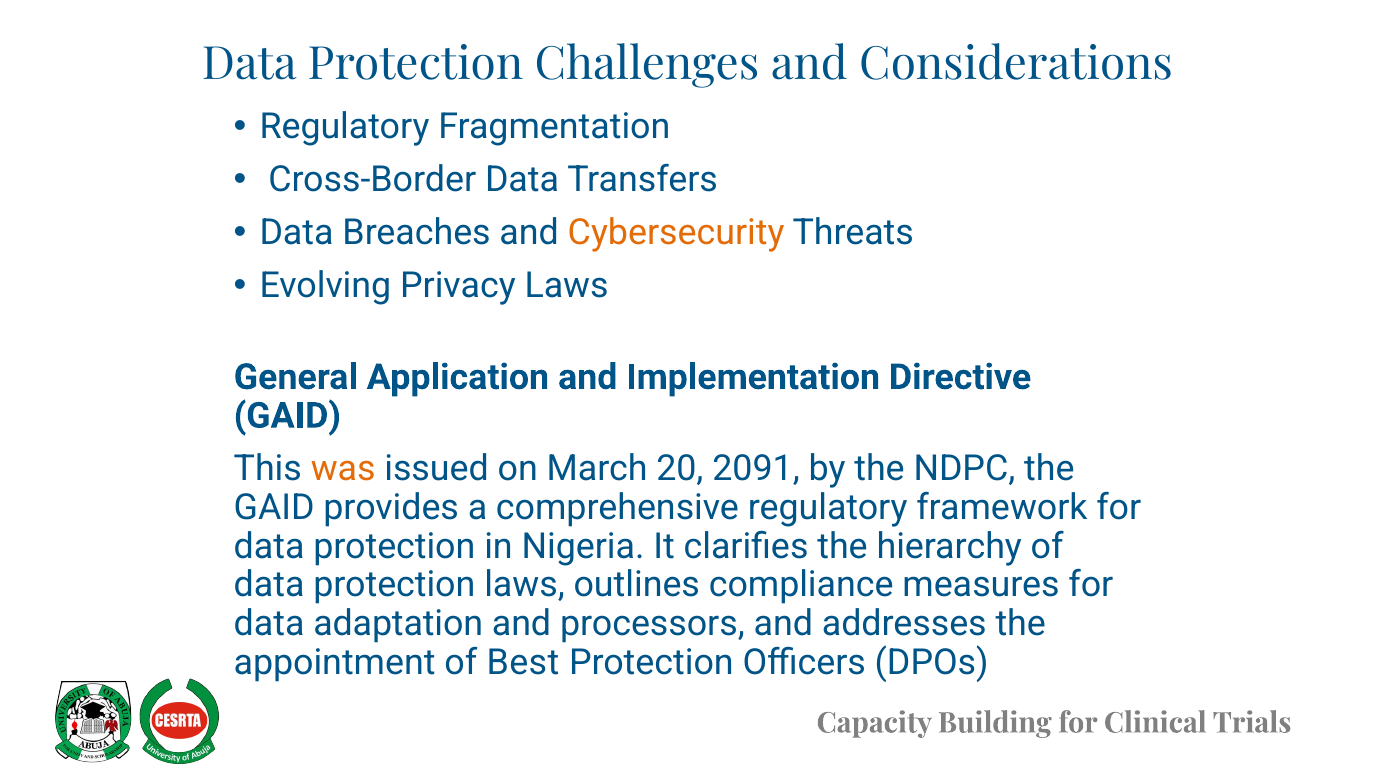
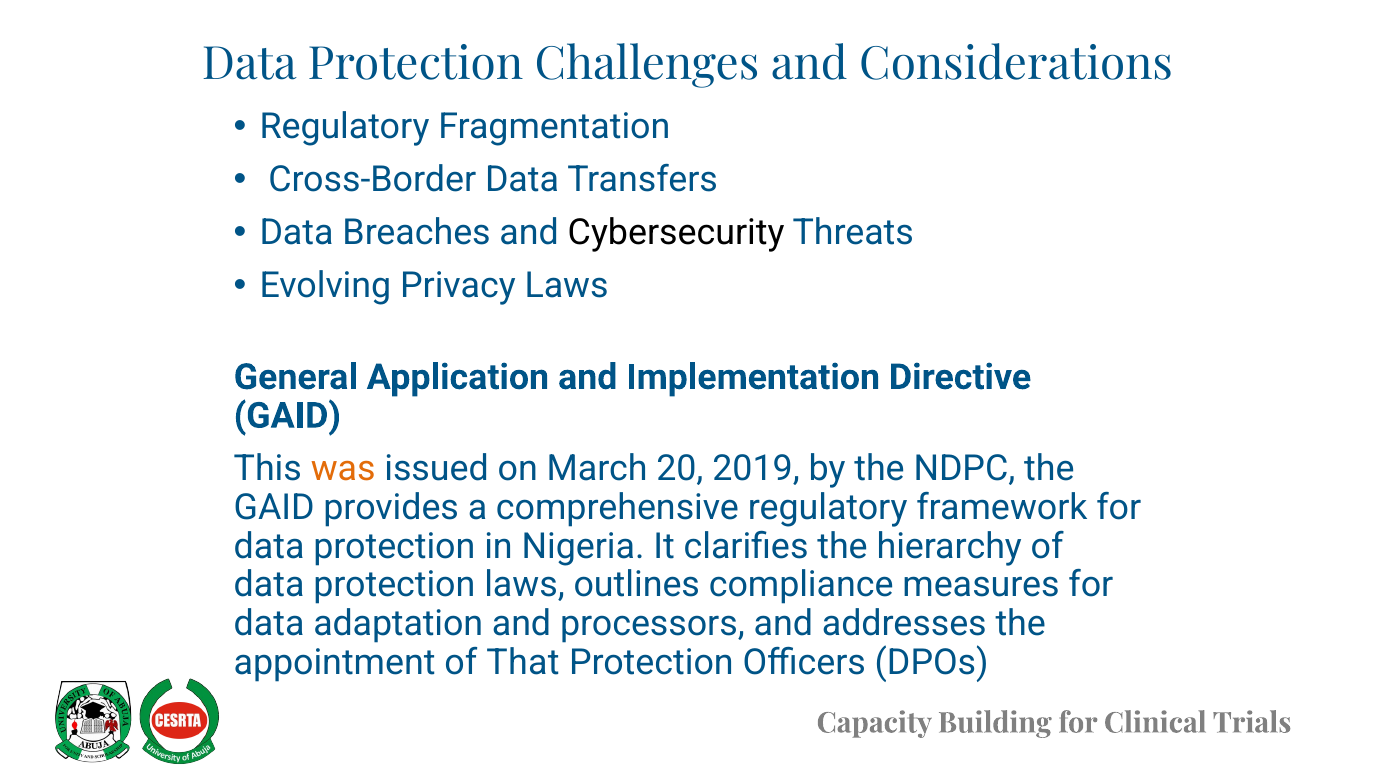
Cybersecurity colour: orange -> black (676, 232)
2091: 2091 -> 2019 (756, 469)
Best: Best -> That (523, 662)
